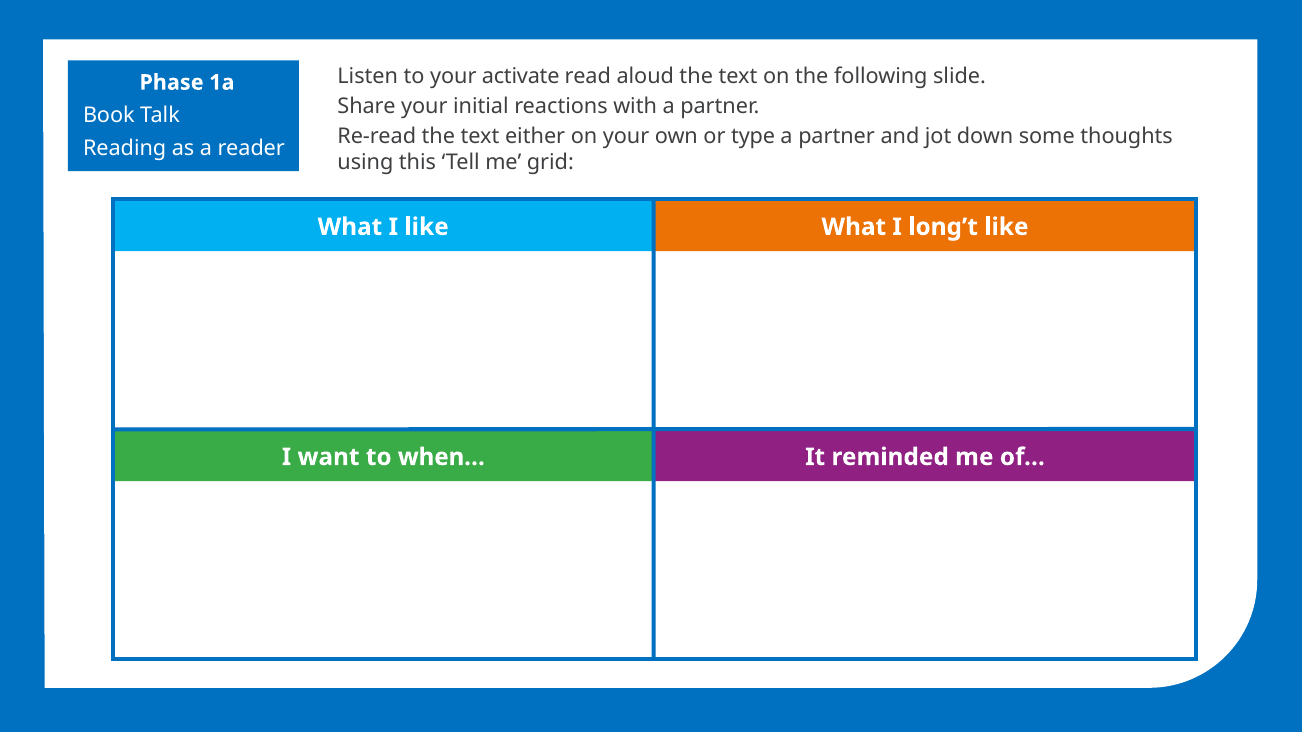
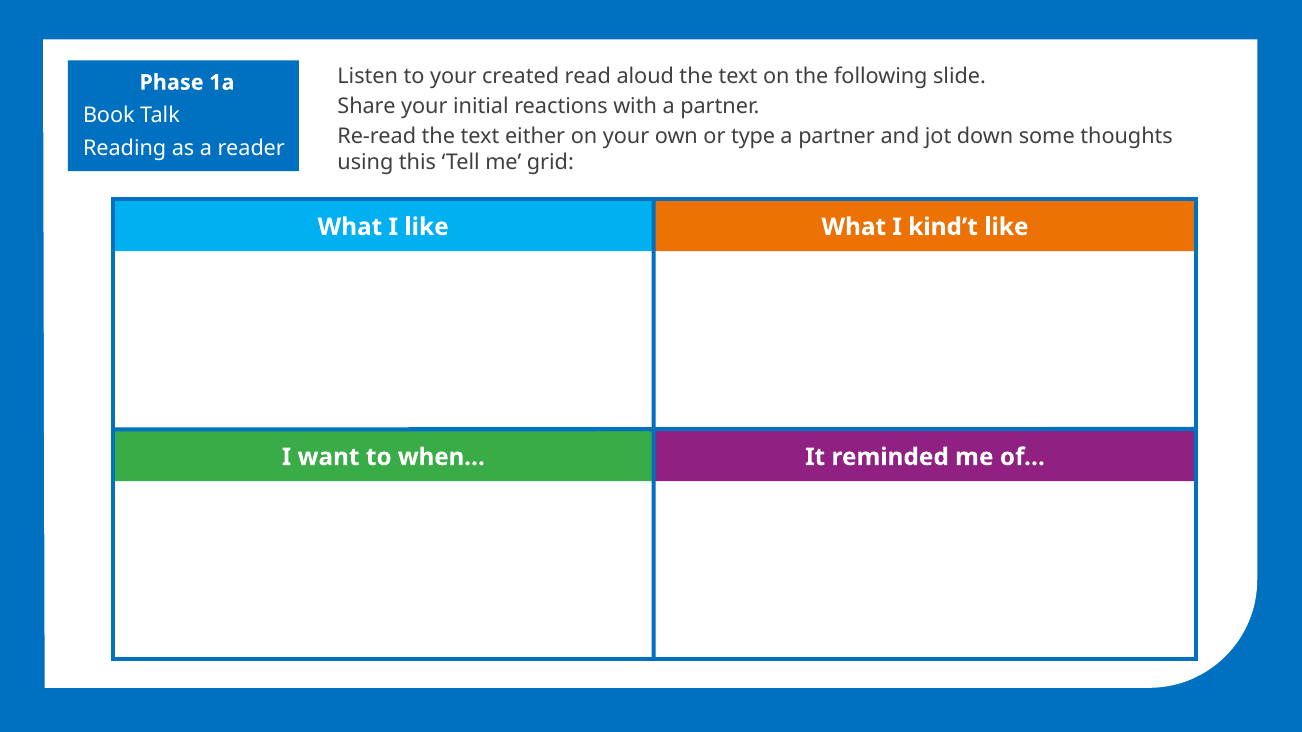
activate: activate -> created (521, 76)
long’t: long’t -> kind’t (943, 227)
